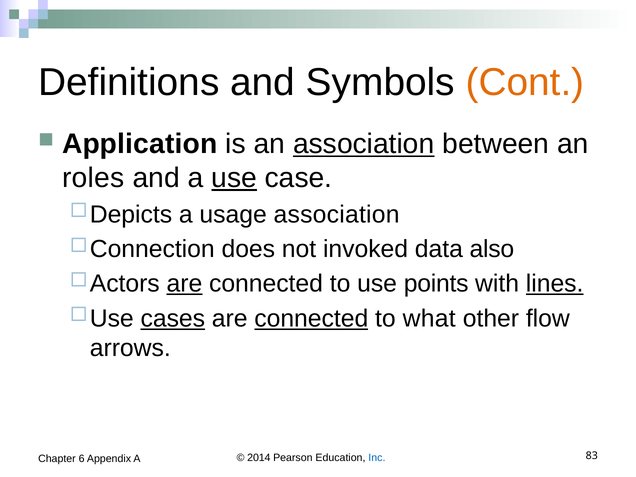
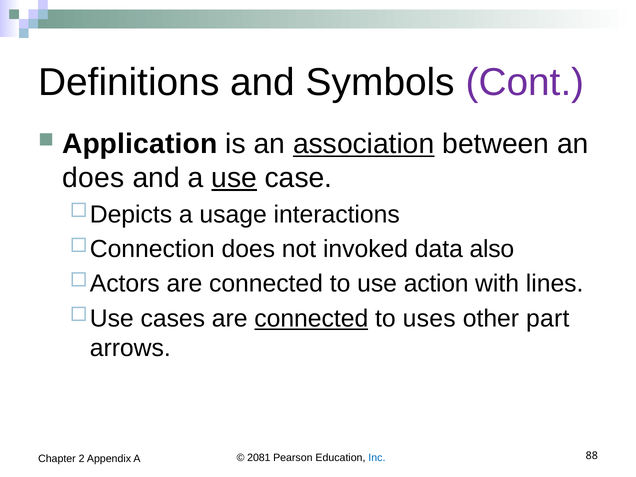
Cont colour: orange -> purple (525, 82)
roles: roles -> does (93, 178)
usage association: association -> interactions (337, 214)
are underline: present -> none (184, 284)
points: points -> action (436, 284)
lines underline: present -> none (555, 284)
cases underline: present -> none (173, 318)
what: what -> uses (429, 318)
flow: flow -> part (548, 318)
2014: 2014 -> 2081 (259, 458)
6: 6 -> 2 (82, 459)
83: 83 -> 88 (592, 456)
